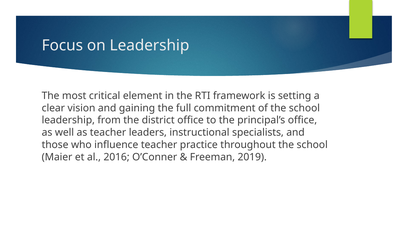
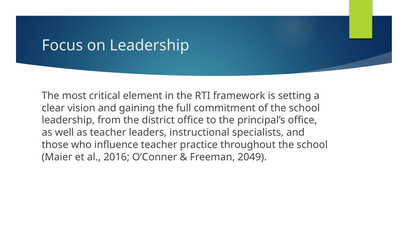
2019: 2019 -> 2049 (252, 157)
